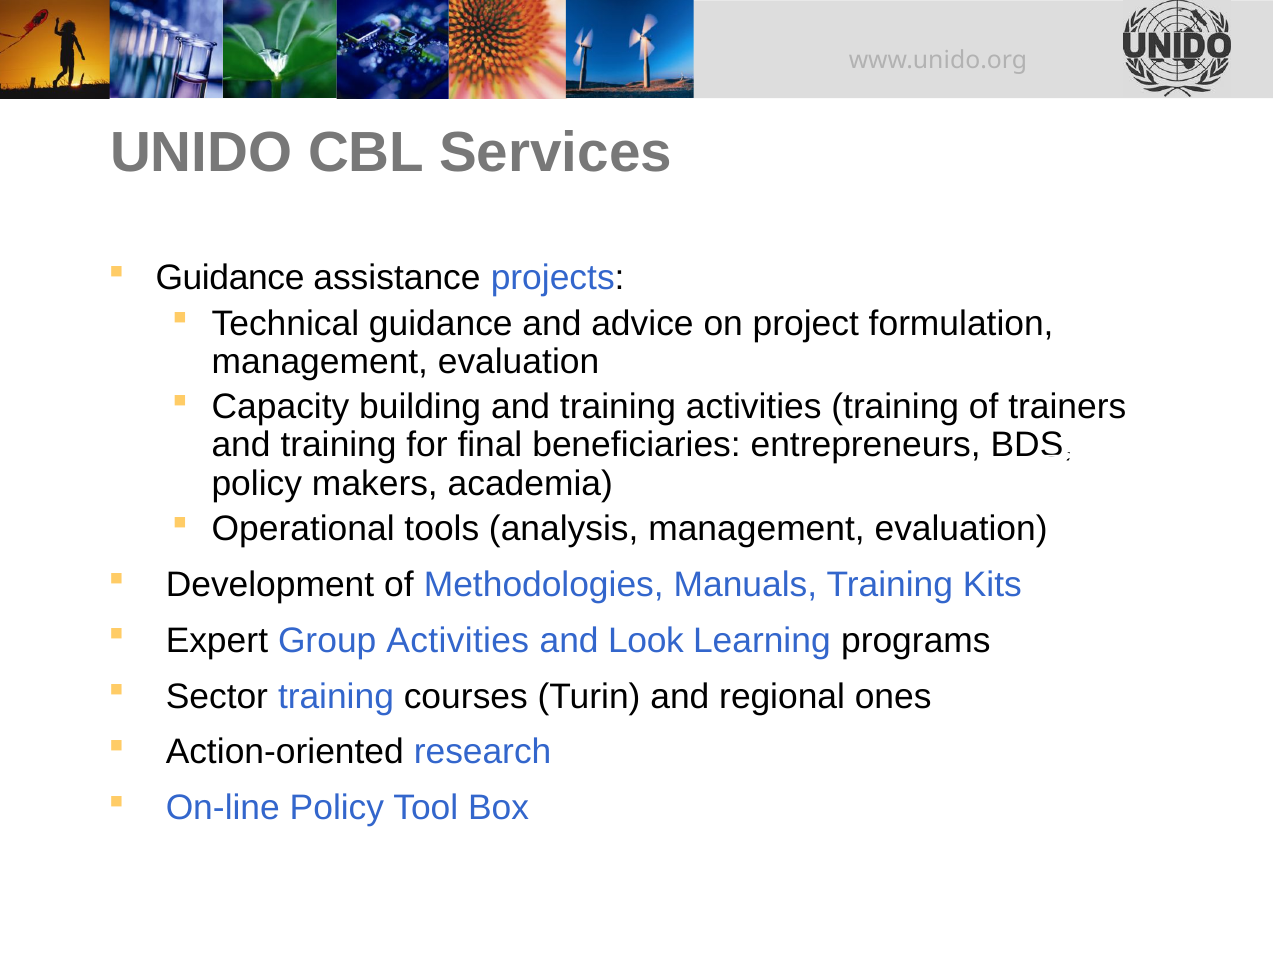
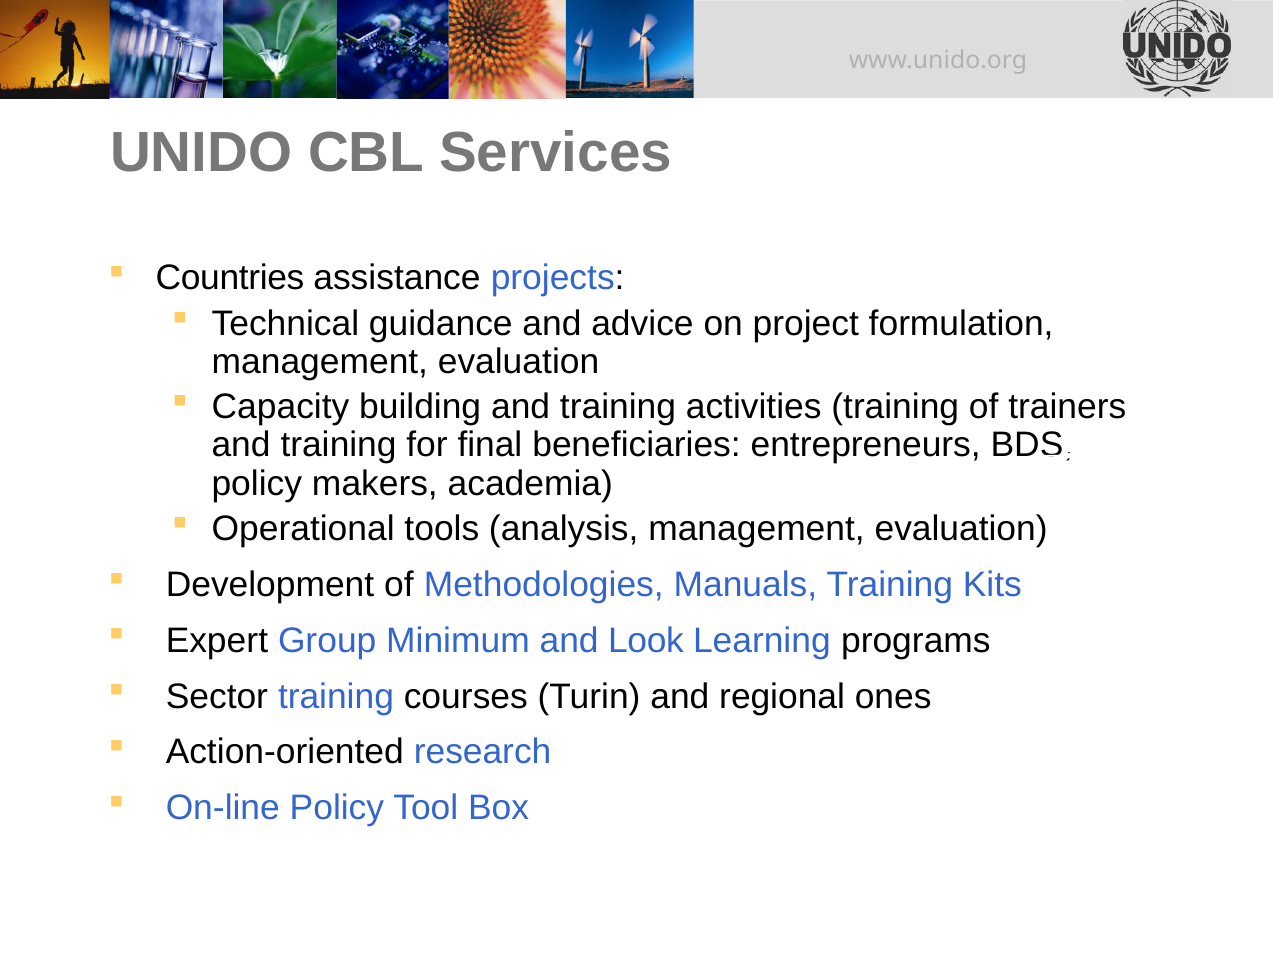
Guidance: Guidance -> Countries (230, 278)
Group Activities: Activities -> Minimum (458, 640)
